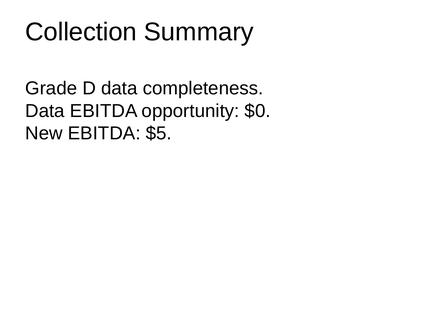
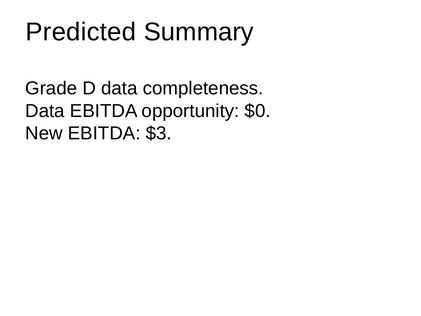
Collection: Collection -> Predicted (81, 32)
$5: $5 -> $3 (159, 133)
